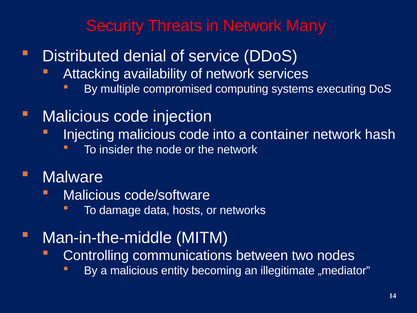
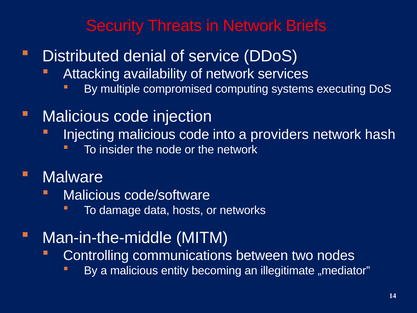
Many: Many -> Briefs (306, 26)
container: container -> providers (280, 134)
